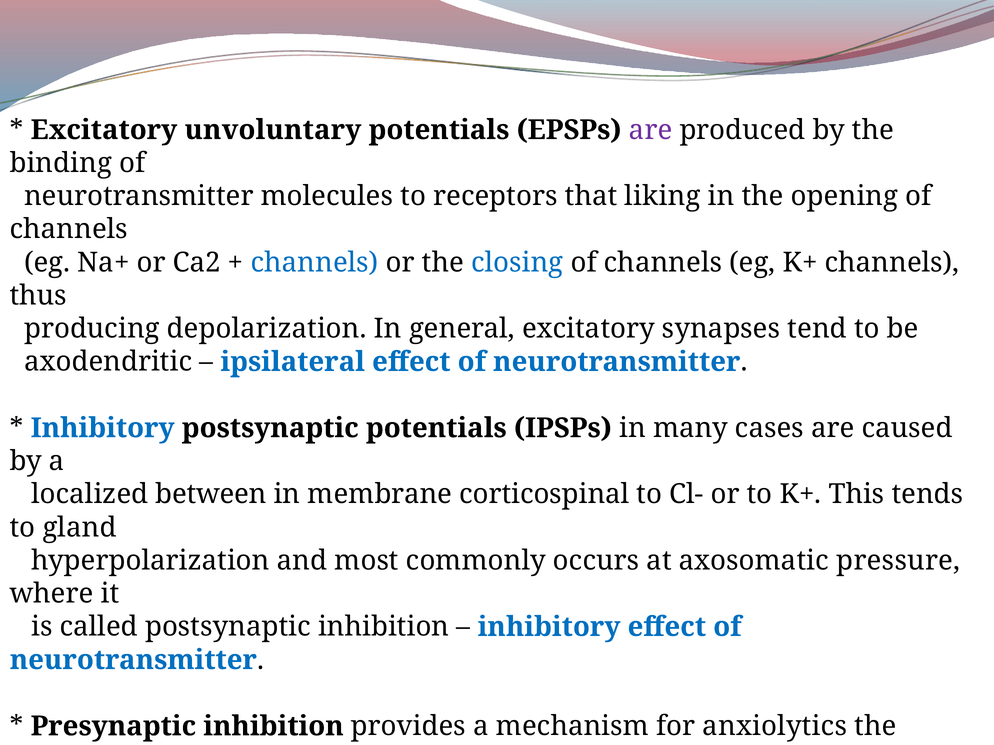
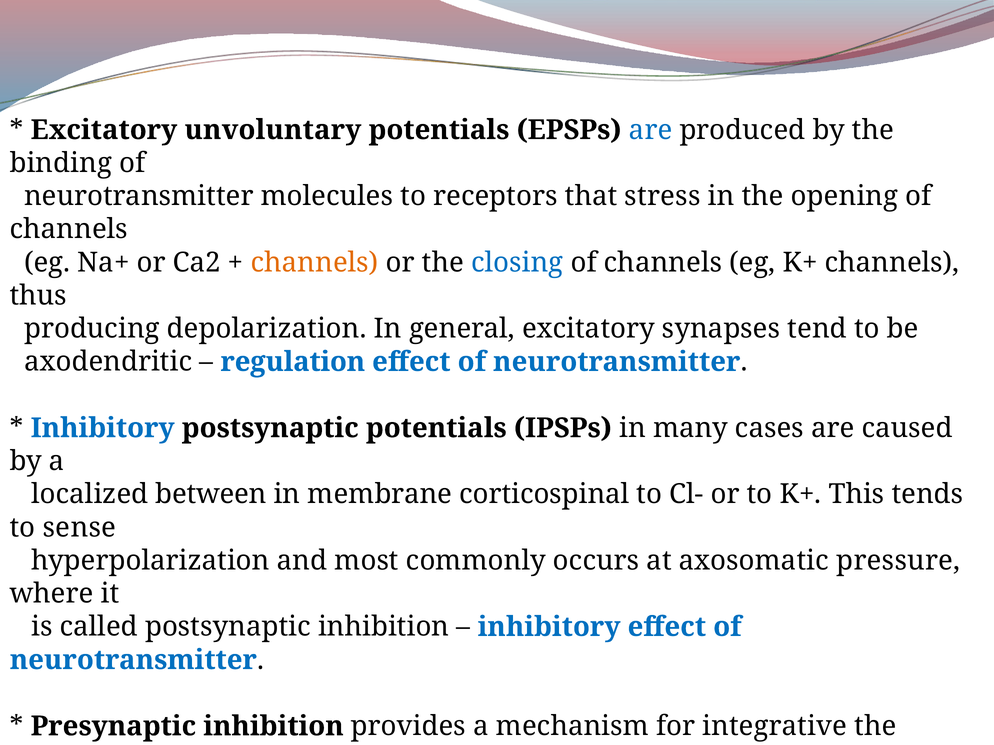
are colour: purple -> blue (651, 130)
liking: liking -> stress (662, 196)
channels colour: blue -> orange (315, 263)
ipsilateral: ipsilateral -> regulation (293, 362)
gland: gland -> sense (79, 528)
anxiolytics: anxiolytics -> integrative (775, 727)
